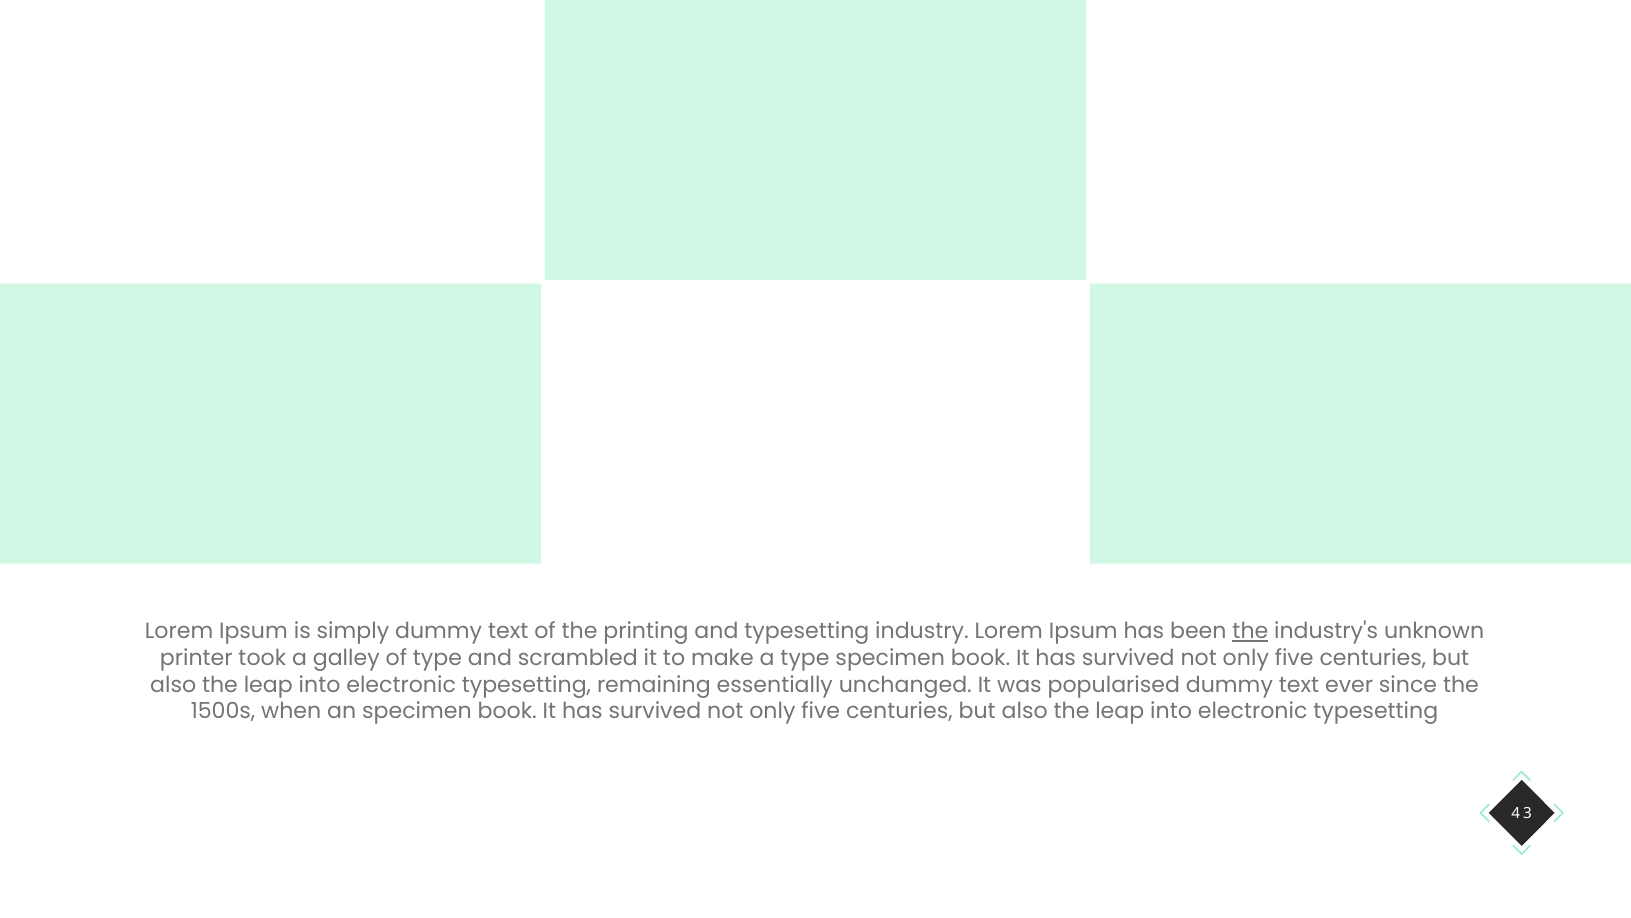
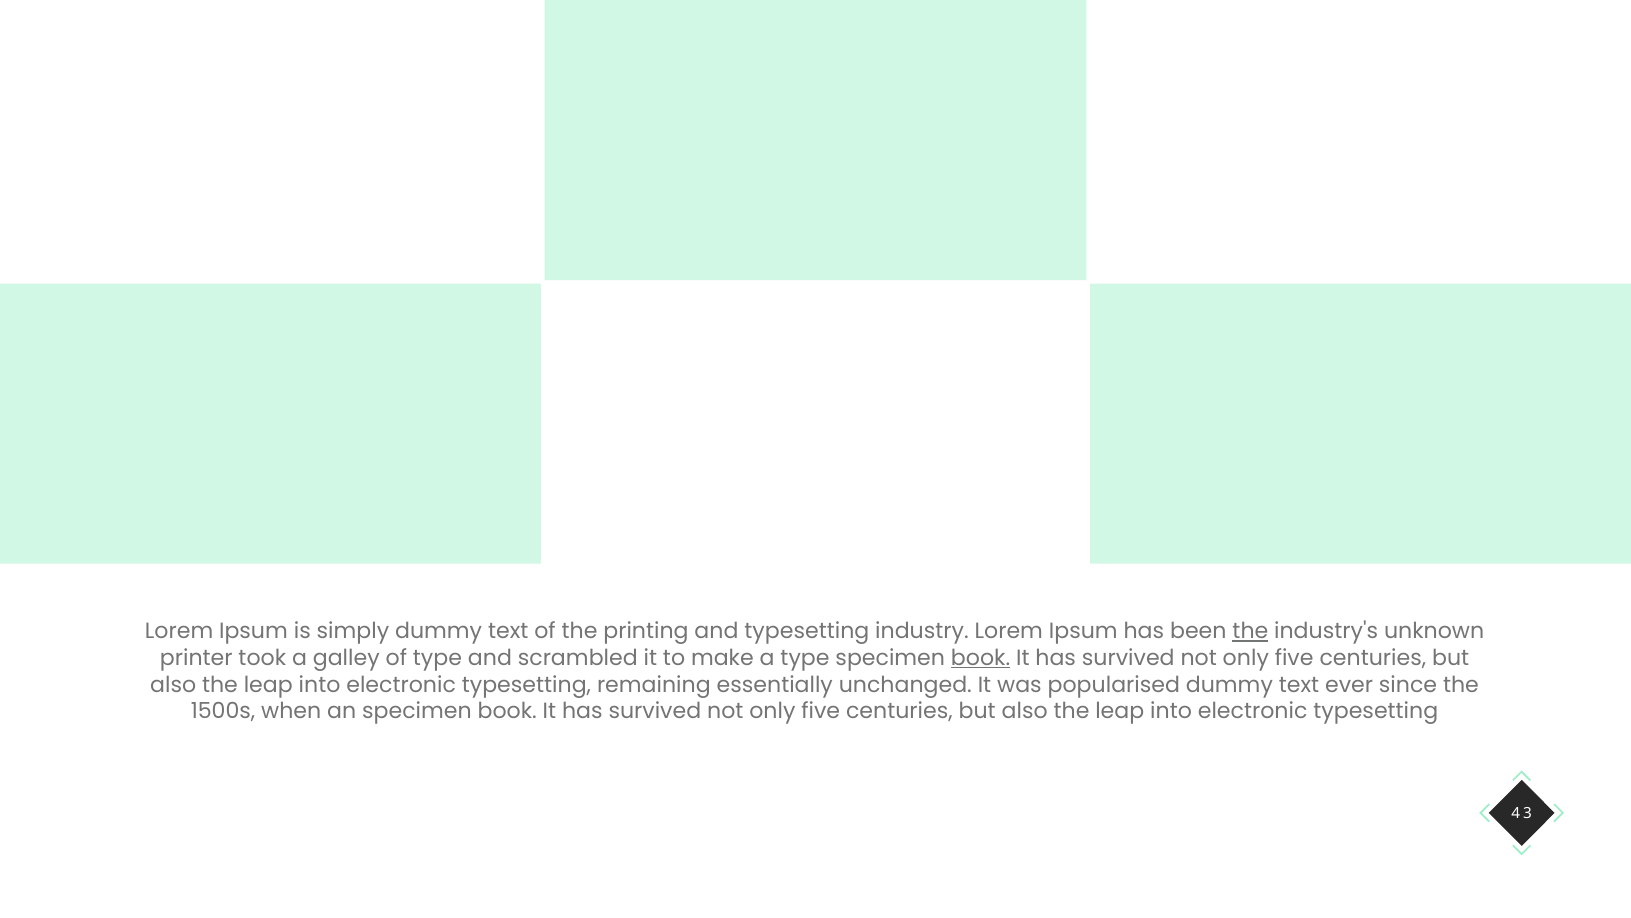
book underline: none -> present (981, 658)
